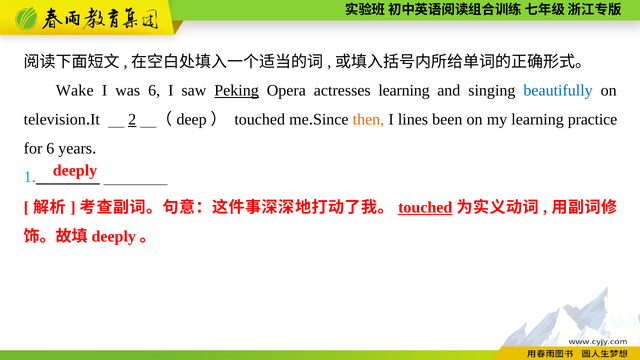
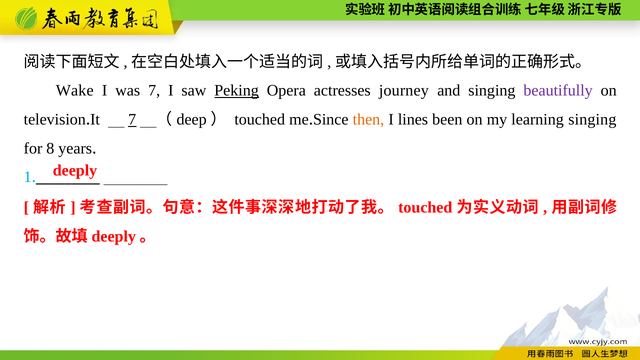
was 6: 6 -> 7 (154, 91)
actresses learning: learning -> journey (404, 91)
beautifully colour: blue -> purple (558, 91)
2: 2 -> 7 (132, 120)
learning practice: practice -> singing (592, 120)
for 6: 6 -> 8 (50, 148)
touched underline: present -> none (425, 208)
